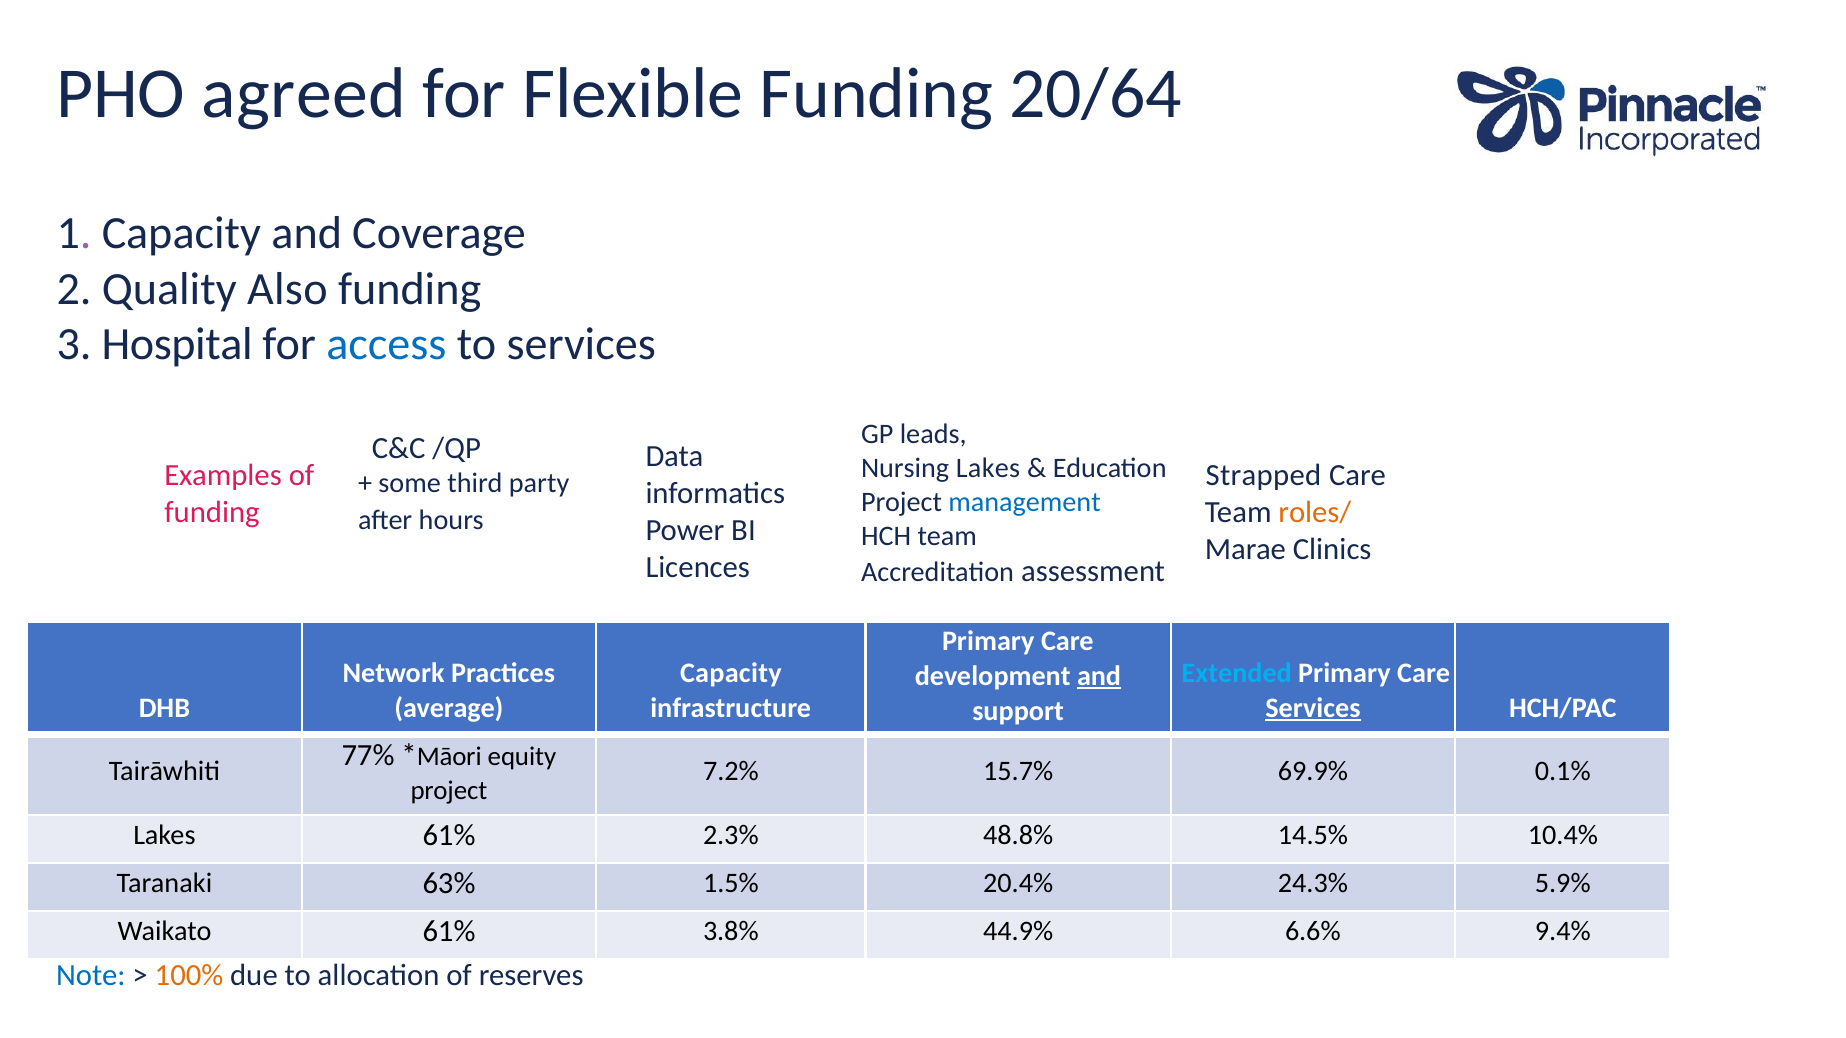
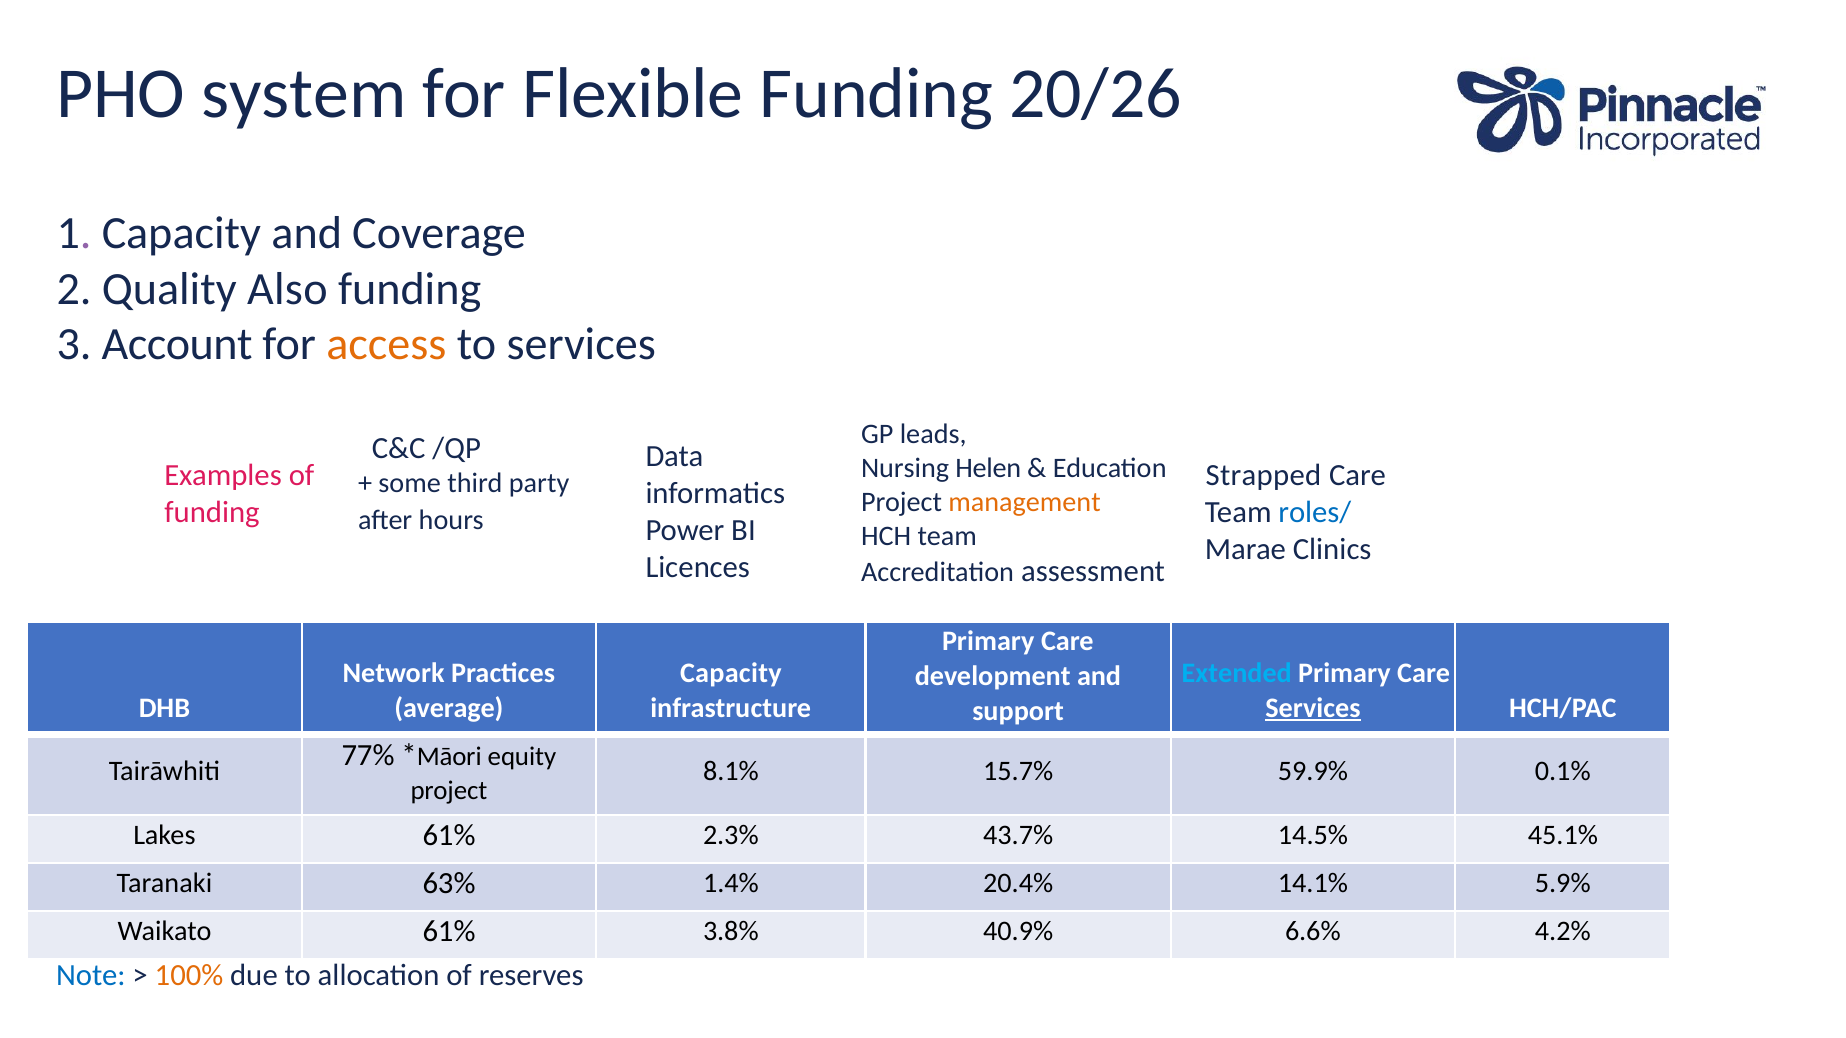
agreed: agreed -> system (304, 93)
20/64: 20/64 -> 20/26 (1096, 93)
Hospital: Hospital -> Account (177, 344)
access colour: blue -> orange (386, 344)
Nursing Lakes: Lakes -> Helen (988, 468)
management colour: blue -> orange (1024, 502)
roles/ colour: orange -> blue (1315, 513)
and underline: present -> none (1099, 676)
7.2%: 7.2% -> 8.1% (731, 772)
69.9%: 69.9% -> 59.9% (1313, 772)
48.8%: 48.8% -> 43.7% (1018, 836)
10.4%: 10.4% -> 45.1% (1563, 836)
1.5%: 1.5% -> 1.4% (731, 884)
24.3%: 24.3% -> 14.1% (1313, 884)
44.9%: 44.9% -> 40.9% (1018, 932)
9.4%: 9.4% -> 4.2% (1563, 932)
